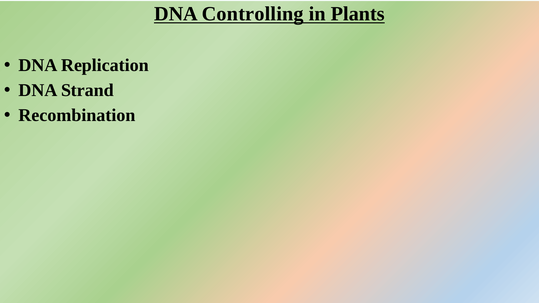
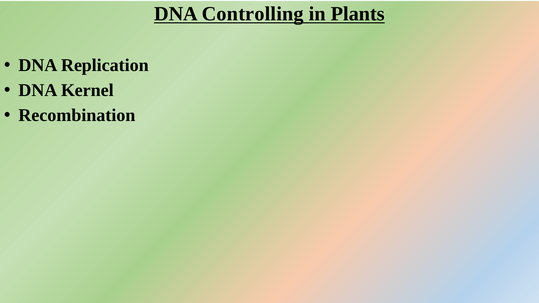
Strand: Strand -> Kernel (87, 90)
